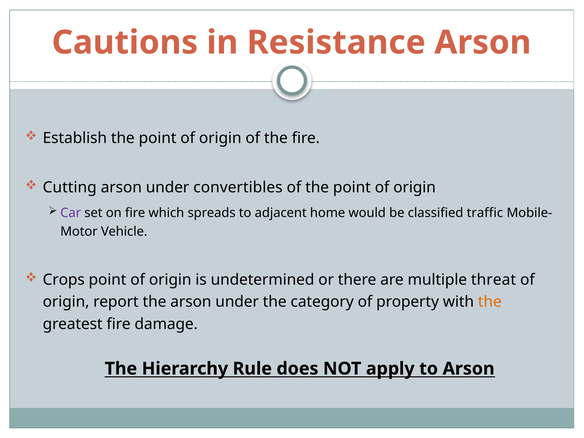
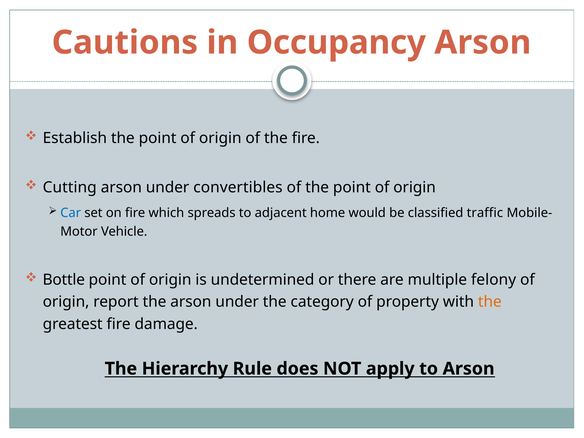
Resistance: Resistance -> Occupancy (336, 43)
Car colour: purple -> blue (71, 213)
Crops: Crops -> Bottle (64, 280)
threat: threat -> felony (494, 280)
